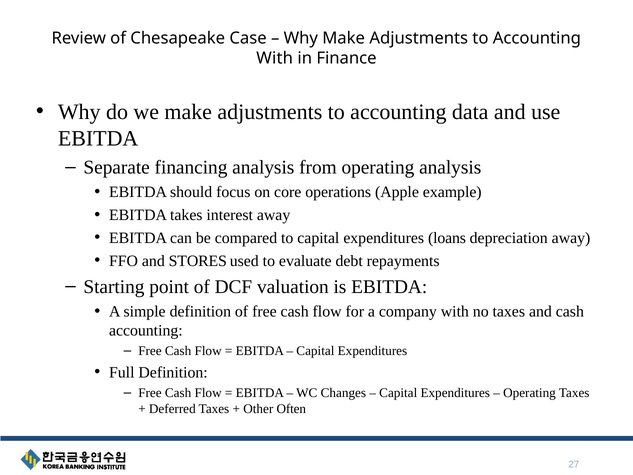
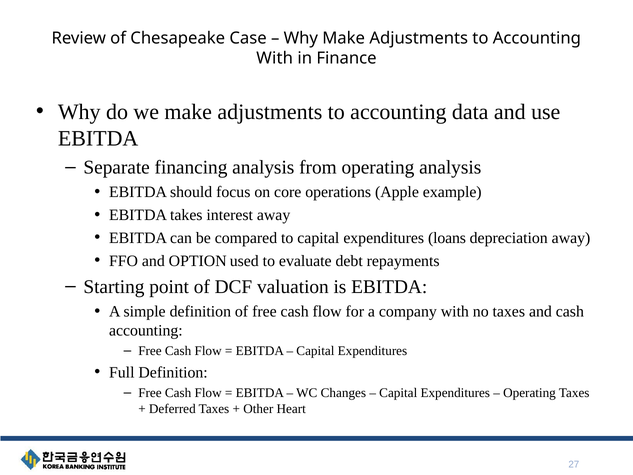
STORES: STORES -> OPTION (198, 261)
Often: Often -> Heart (291, 409)
